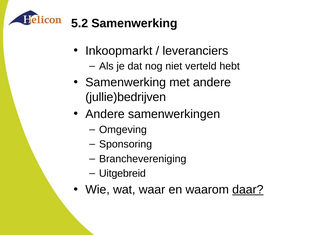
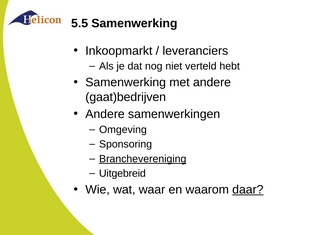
5.2: 5.2 -> 5.5 (80, 23)
jullie)bedrijven: jullie)bedrijven -> gaat)bedrijven (126, 97)
Branchevereniging underline: none -> present (143, 159)
